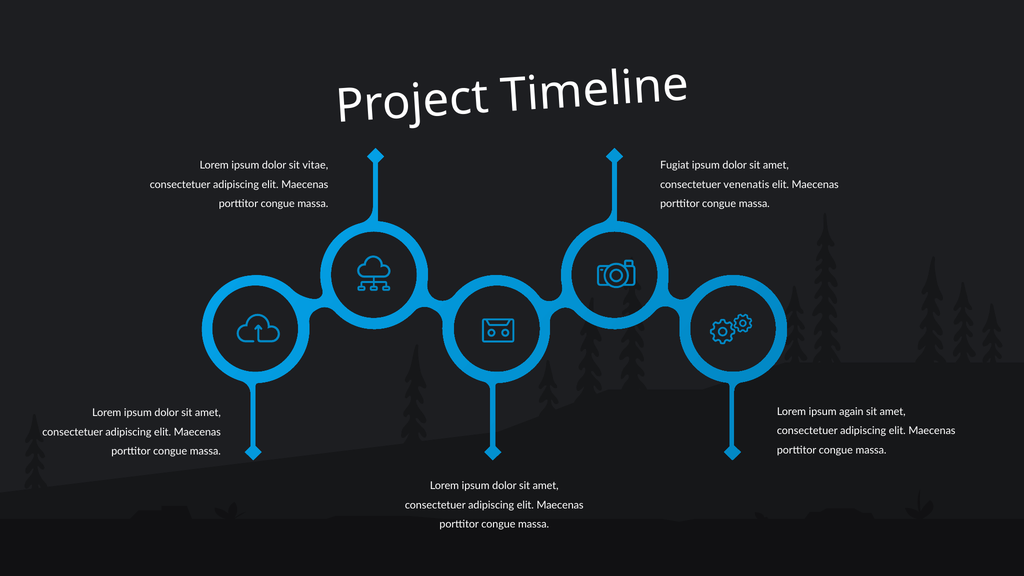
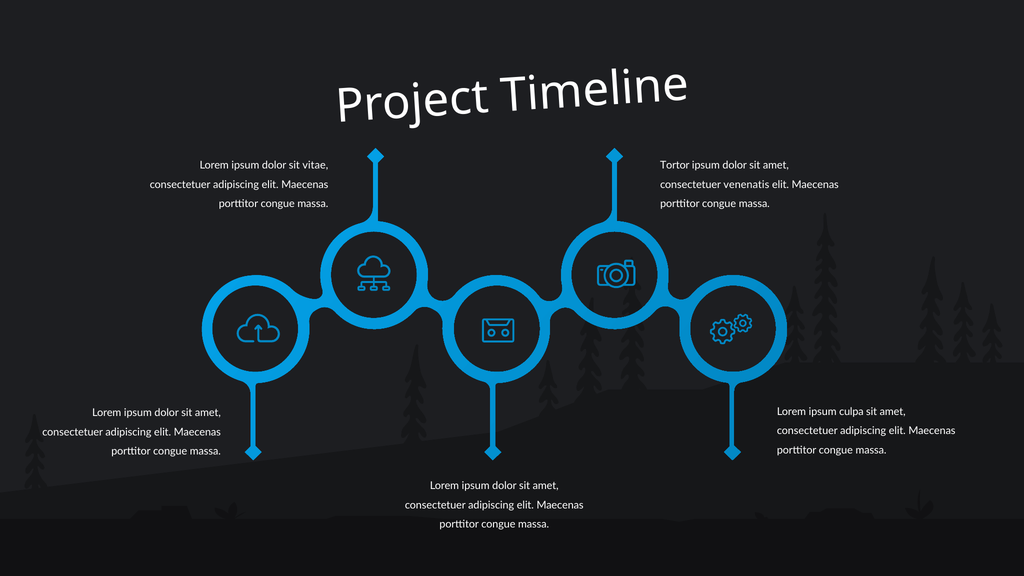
Fugiat: Fugiat -> Tortor (675, 165)
again: again -> culpa (851, 412)
